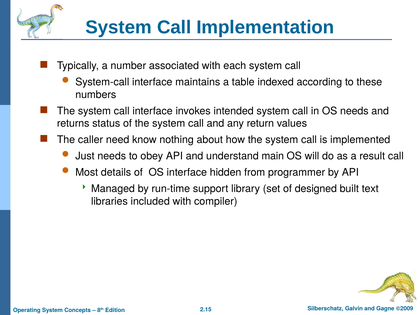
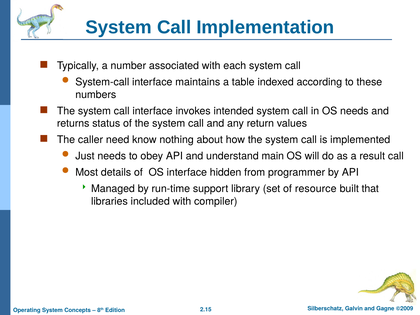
designed: designed -> resource (316, 189)
text: text -> that (370, 189)
